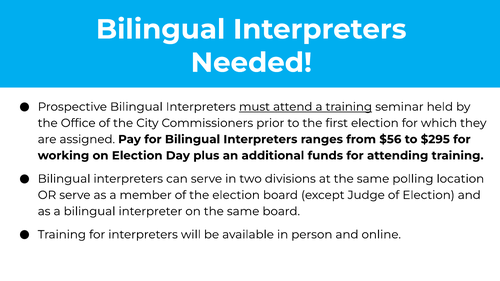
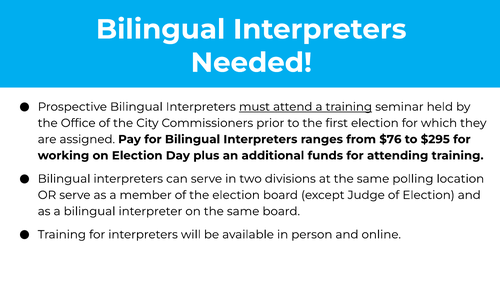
$56: $56 -> $76 (390, 139)
